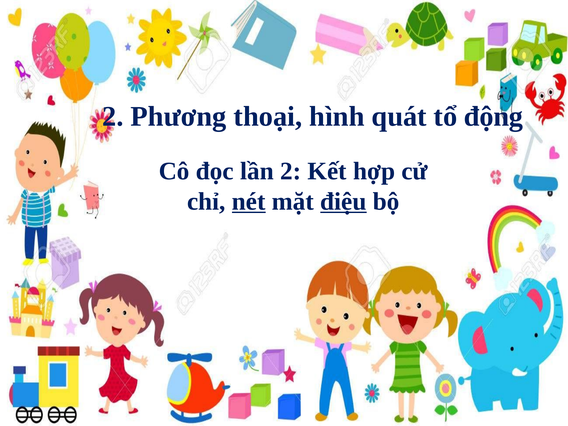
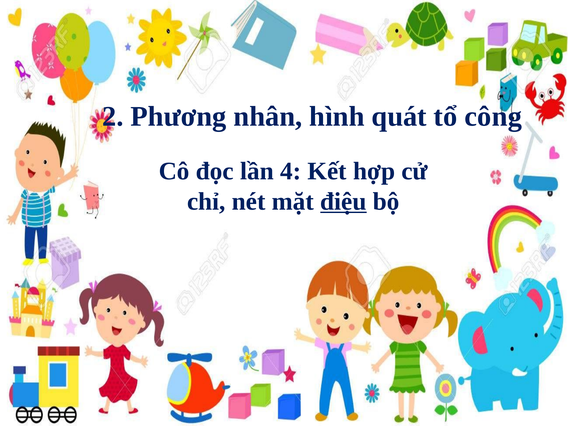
thoại: thoại -> nhân (268, 116)
động: động -> công (493, 116)
lần 2: 2 -> 4 (291, 171)
nét underline: present -> none (249, 201)
